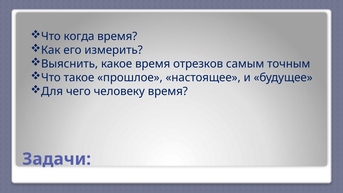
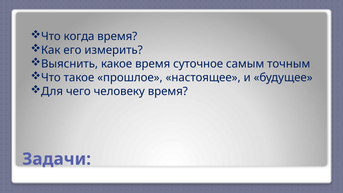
отрезков: отрезков -> суточное (198, 64)
